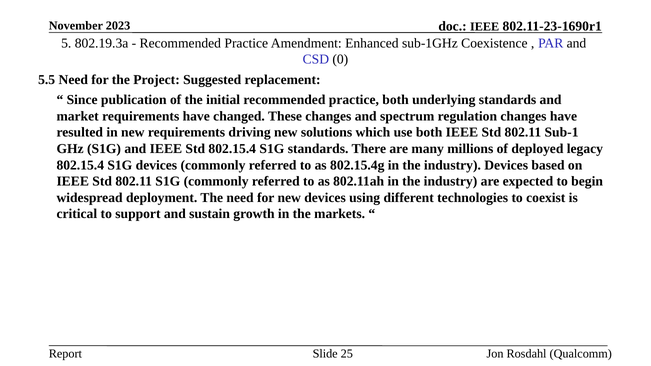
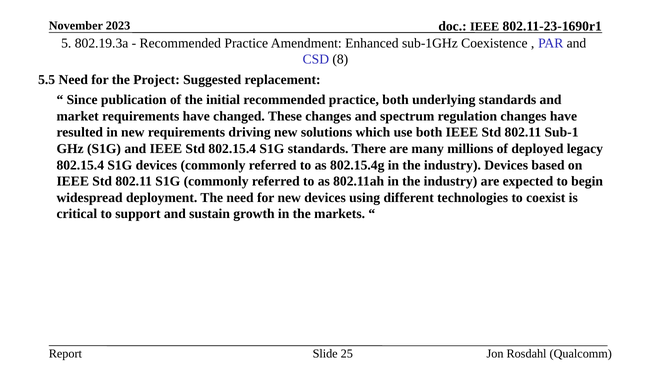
0: 0 -> 8 (340, 59)
